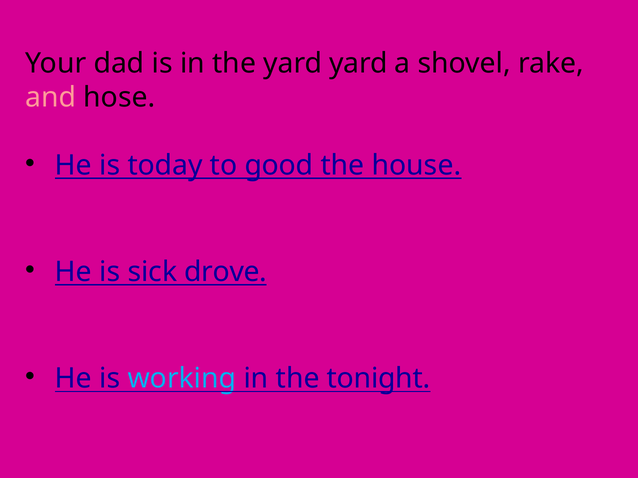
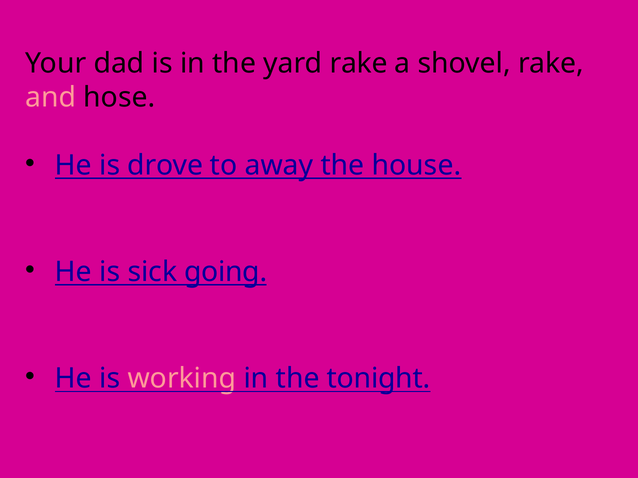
yard yard: yard -> rake (359, 64)
today: today -> drove (165, 166)
good: good -> away (279, 166)
drove: drove -> going (226, 272)
working colour: light blue -> pink (182, 379)
